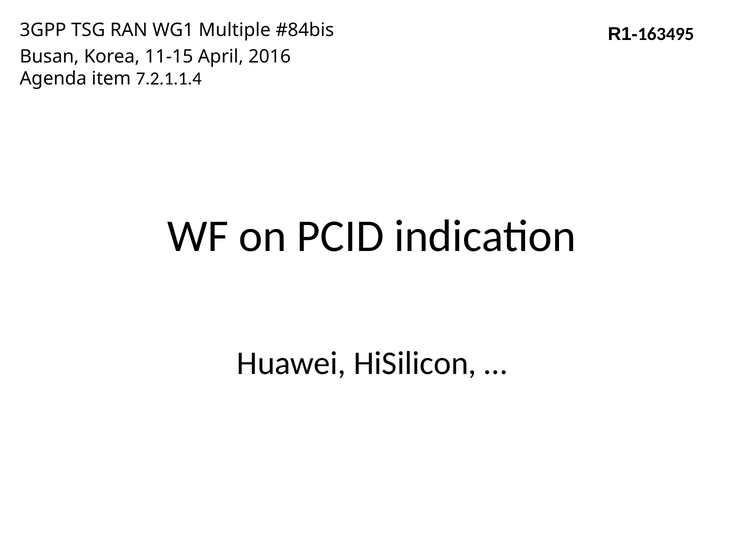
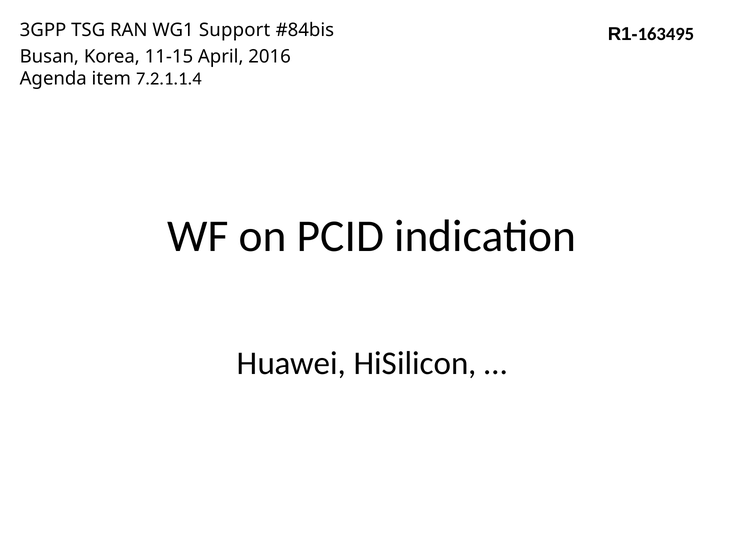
Multiple: Multiple -> Support (235, 30)
